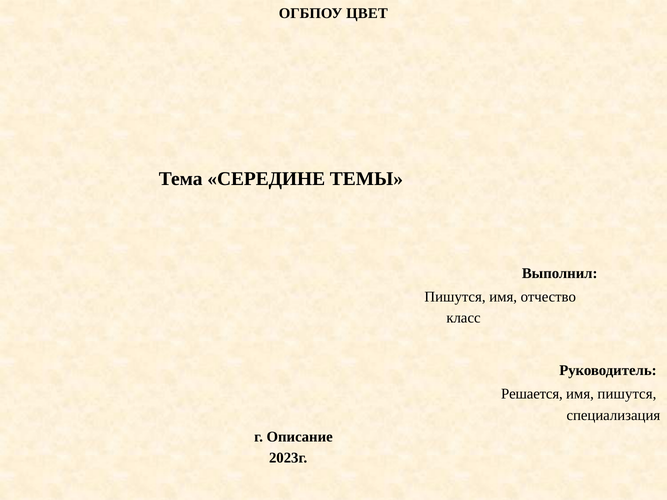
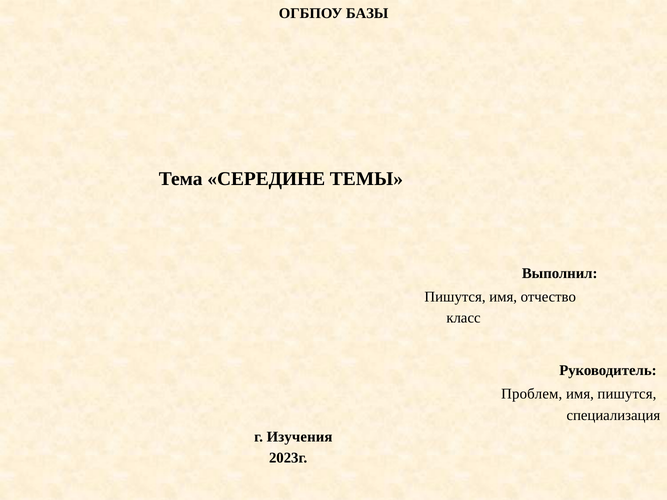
ЦВЕТ: ЦВЕТ -> БАЗЫ (367, 13)
Решается: Решается -> Проблем (532, 394)
Описание: Описание -> Изучения (300, 437)
